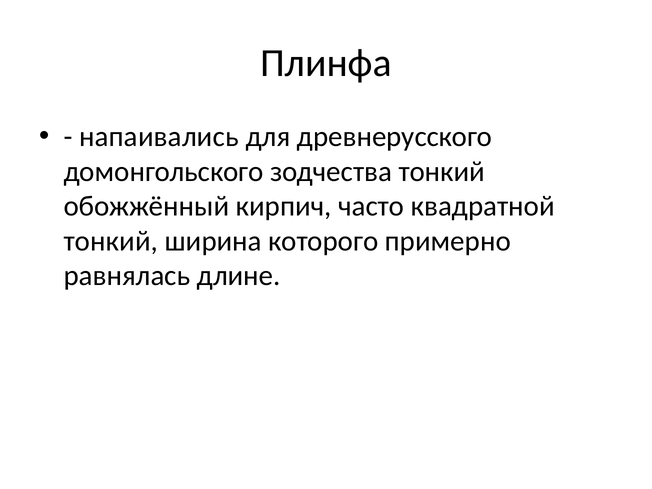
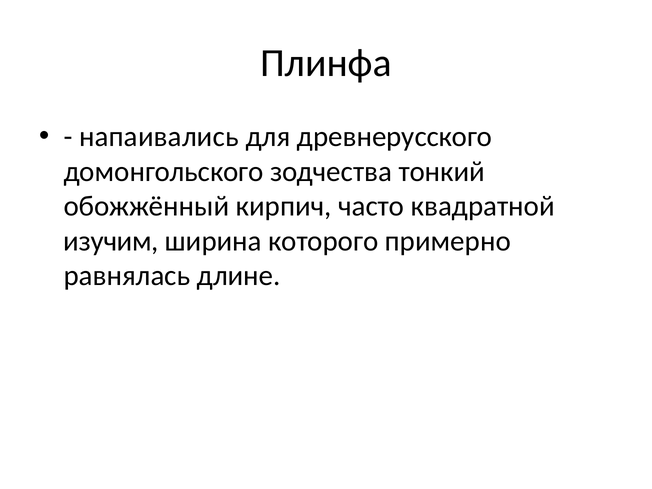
тонкий: тонкий -> изучим (111, 241)
